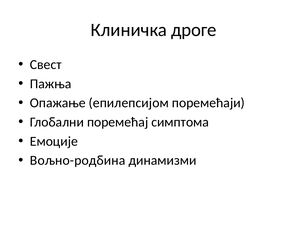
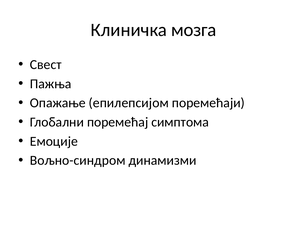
дроге: дроге -> мозга (194, 30)
Вољно-родбина: Вољно-родбина -> Вољно-синдром (78, 160)
